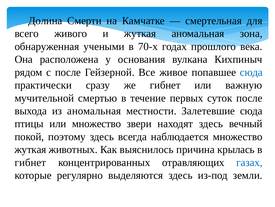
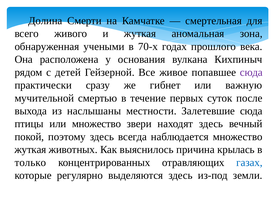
с после: после -> детей (68, 72)
сюда colour: blue -> purple (251, 72)
из аномальная: аномальная -> наслышаны (94, 111)
гибнет: гибнет -> только (30, 162)
